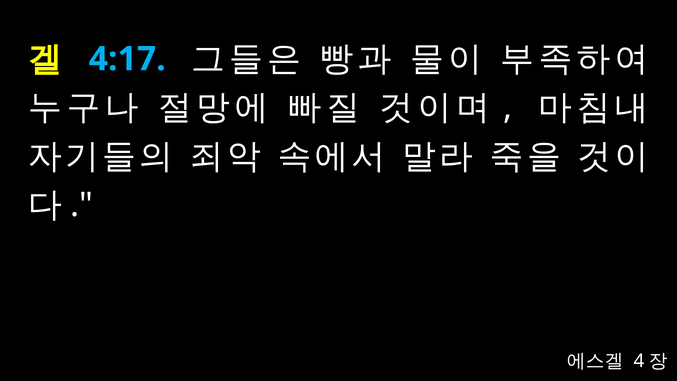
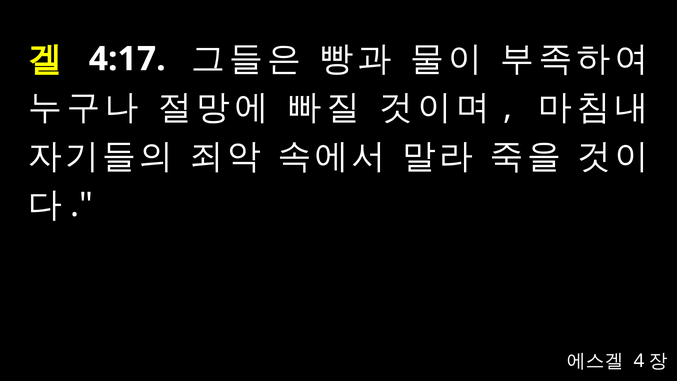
4:17 colour: light blue -> white (127, 59)
